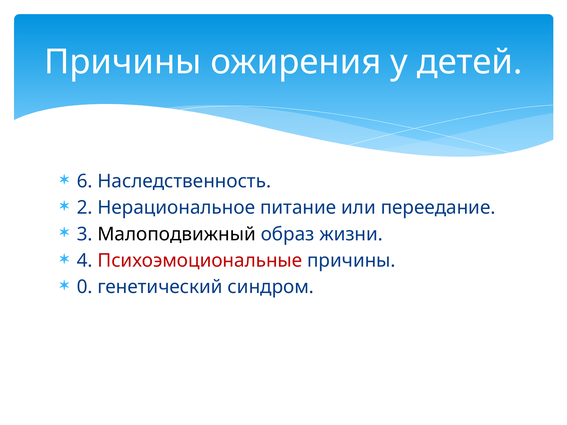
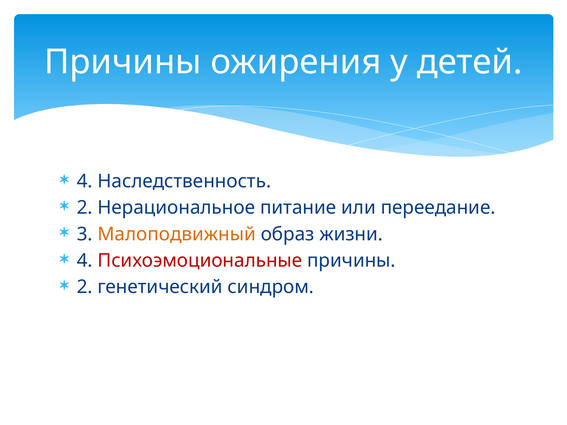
6: 6 -> 4 (85, 181)
Малоподвижный colour: black -> orange (177, 234)
0: 0 -> 2 (85, 287)
